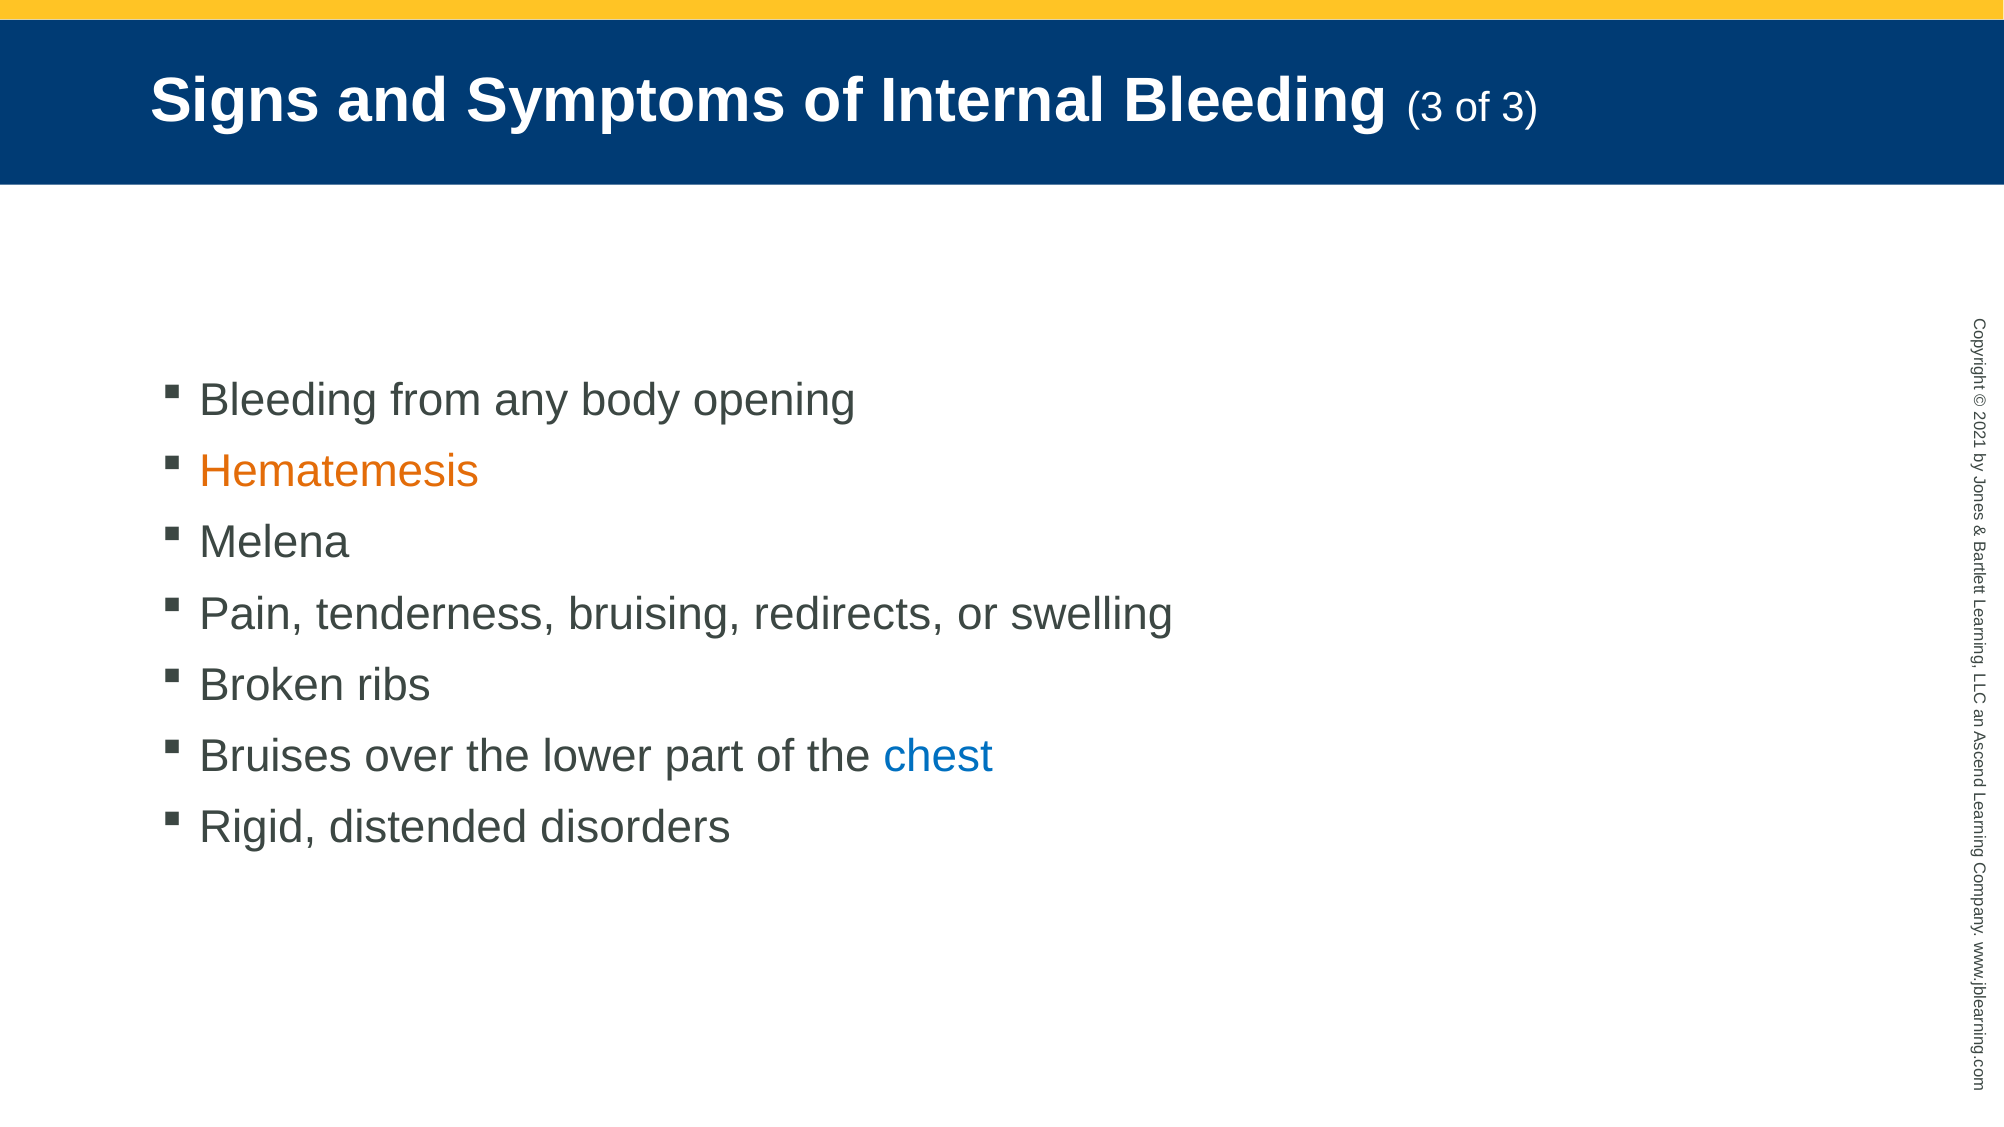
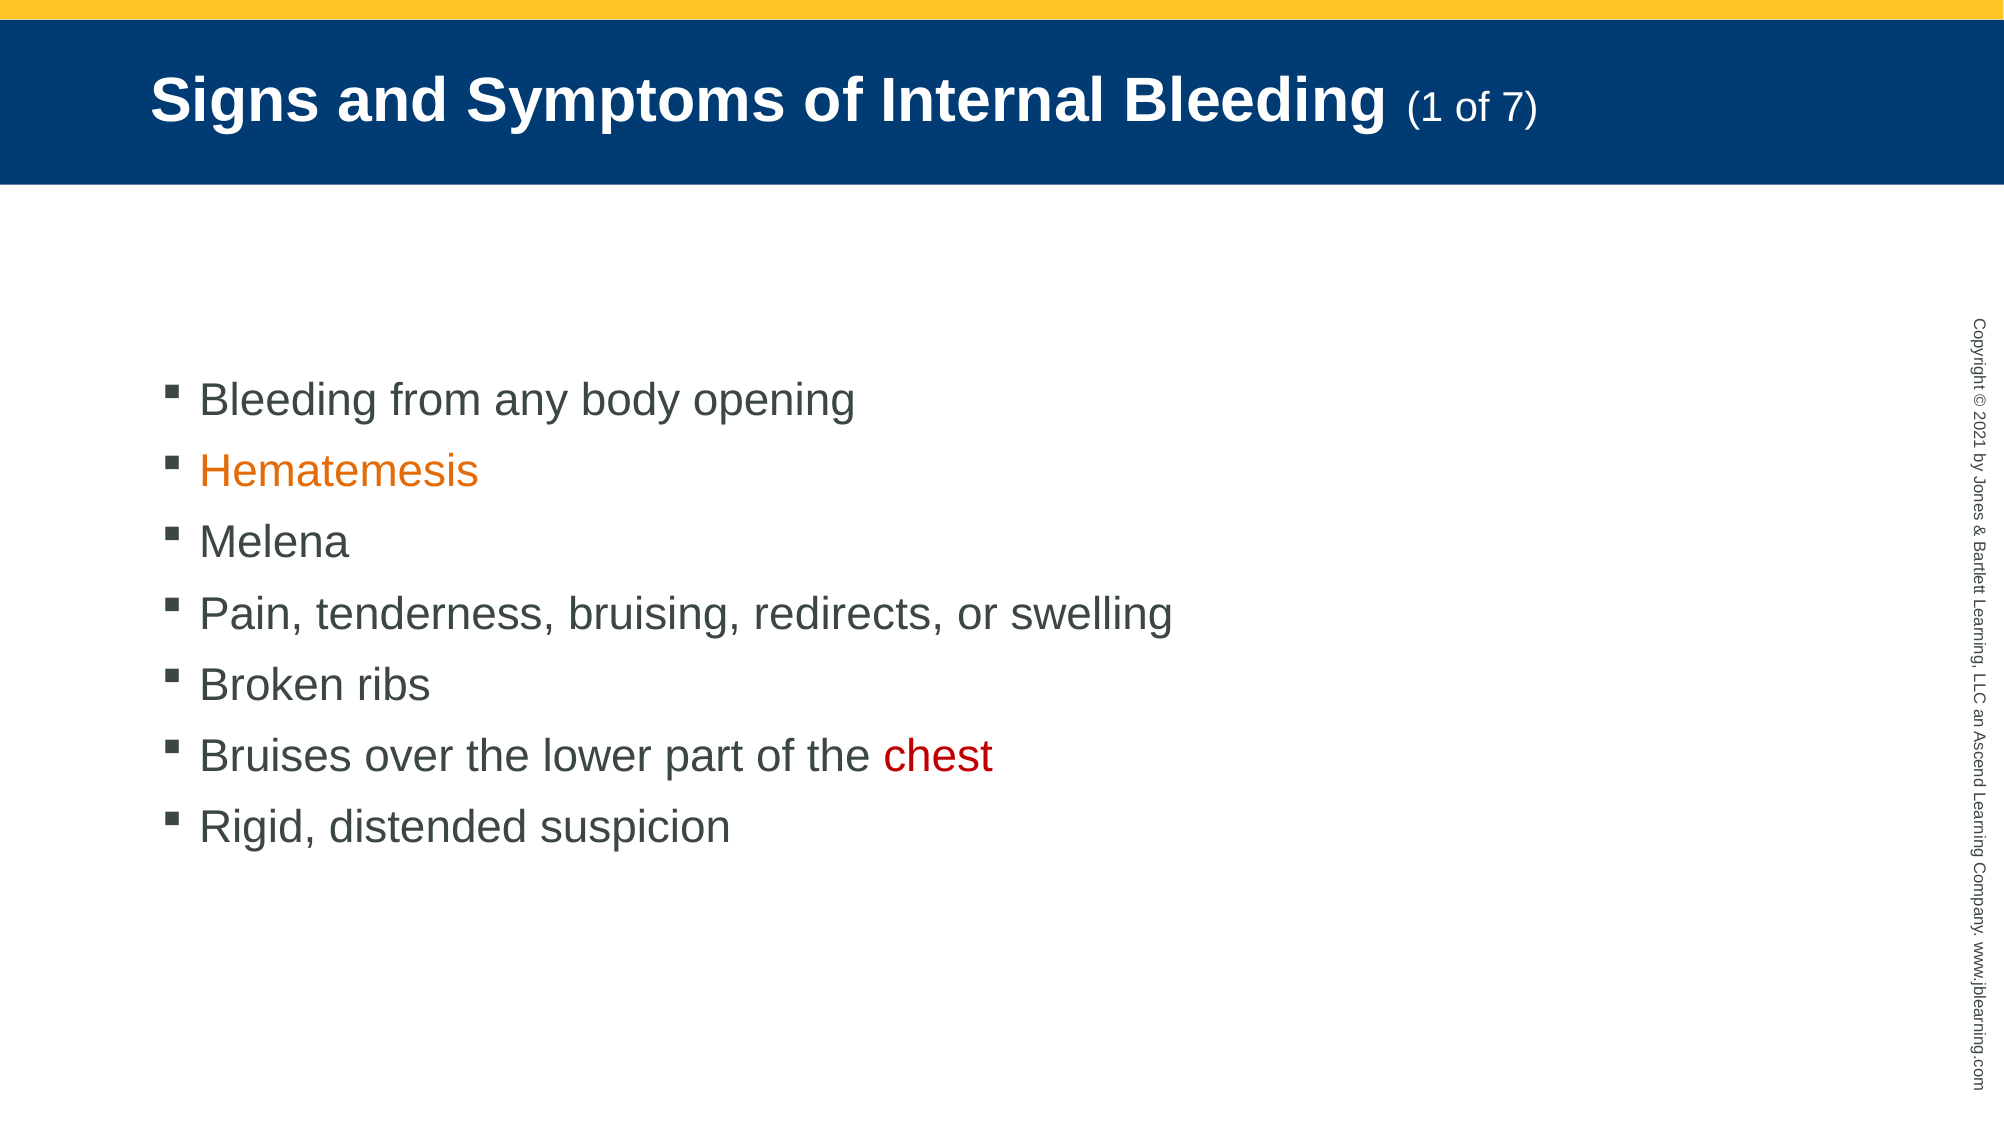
Bleeding 3: 3 -> 1 (1425, 108)
of 3: 3 -> 7 (1520, 108)
chest colour: blue -> red (938, 756)
disorders: disorders -> suspicion (636, 828)
